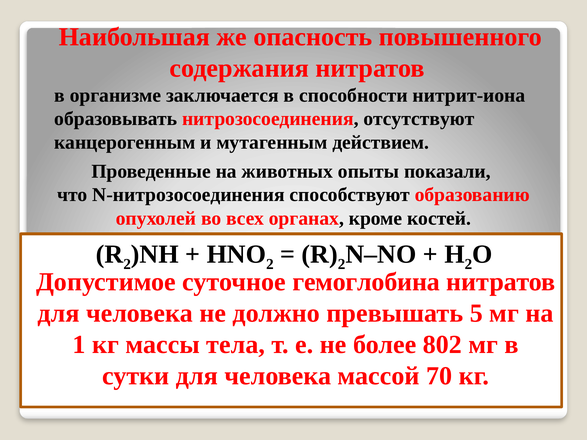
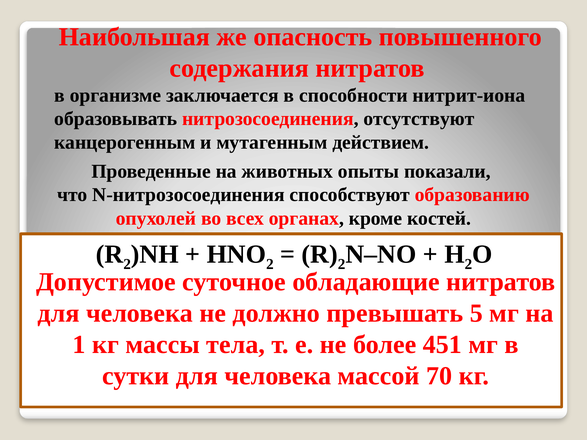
гемоглобина: гемоглобина -> обладающие (366, 282)
802: 802 -> 451 (442, 345)
